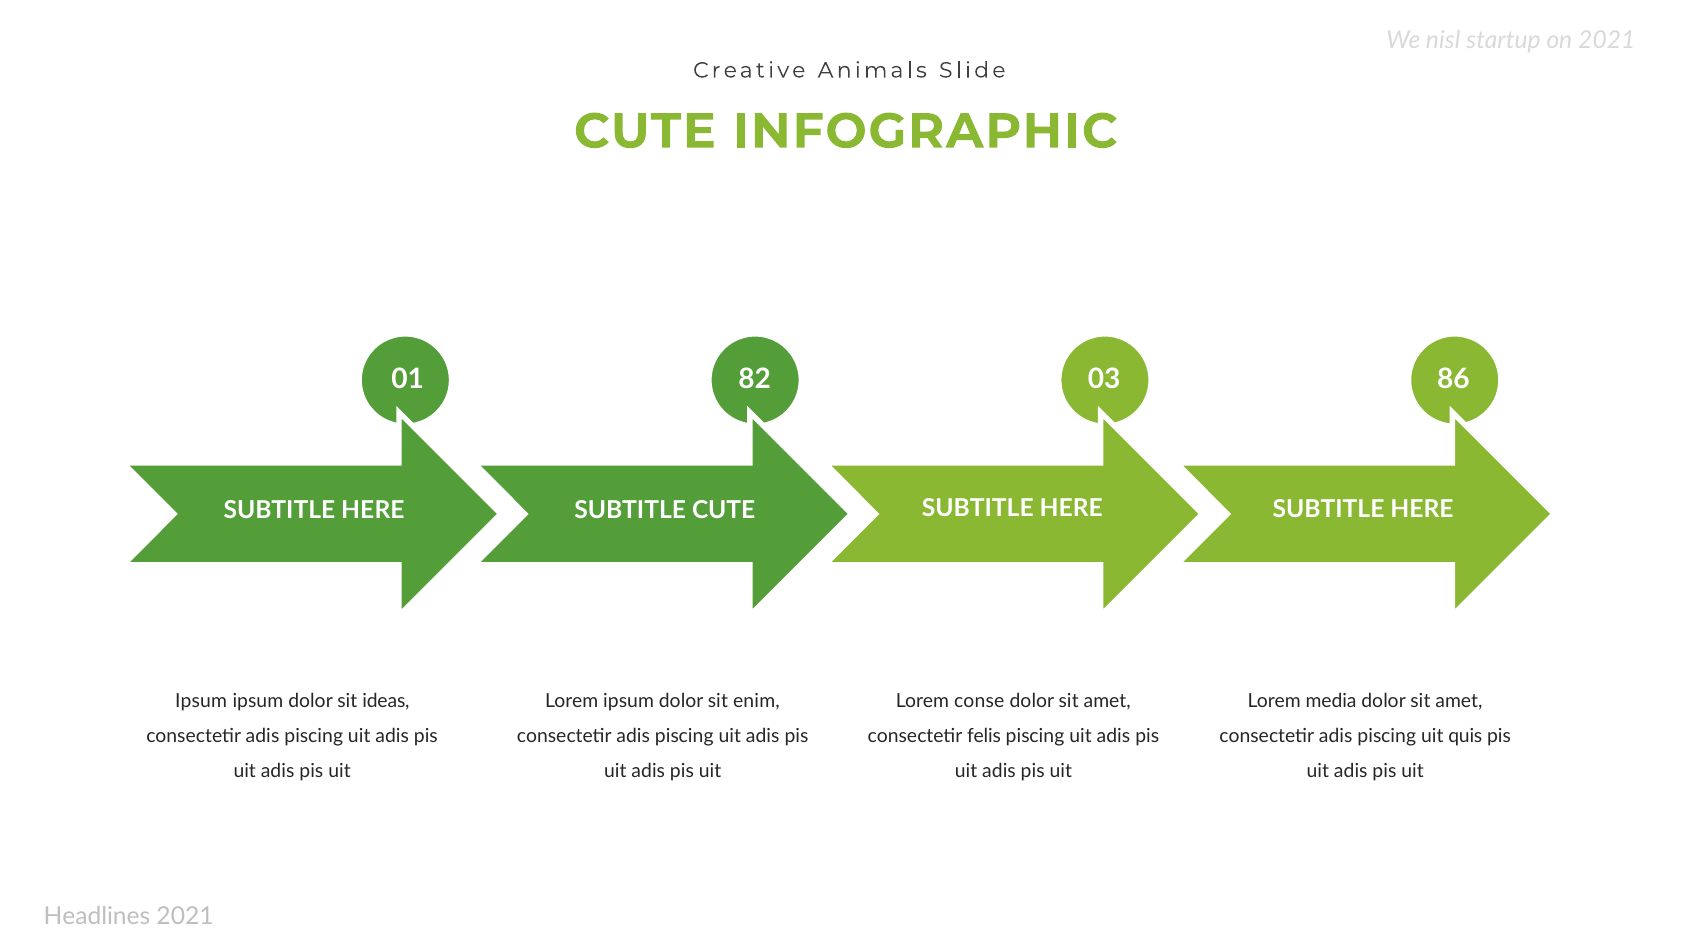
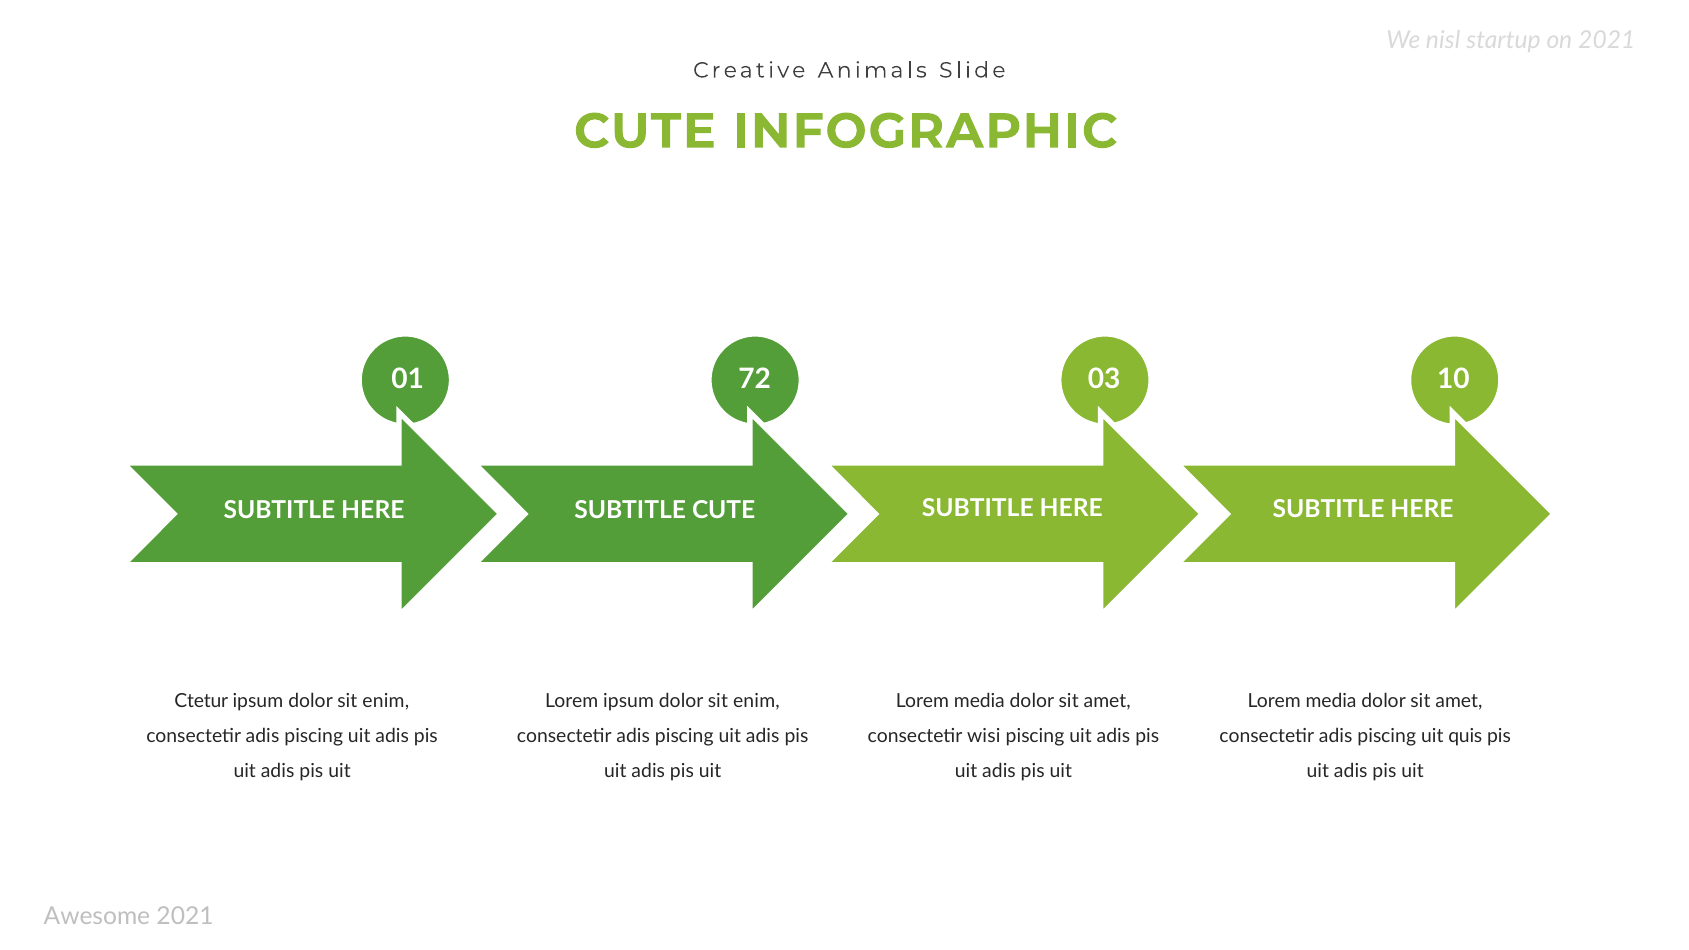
82: 82 -> 72 (755, 379)
86: 86 -> 10 (1453, 379)
Ipsum: Ipsum -> Ctetur (201, 701)
ideas: ideas -> enim (386, 701)
conse: conse -> media (979, 701)
felis: felis -> wisi (984, 736)
Headlines: Headlines -> Awesome (97, 916)
